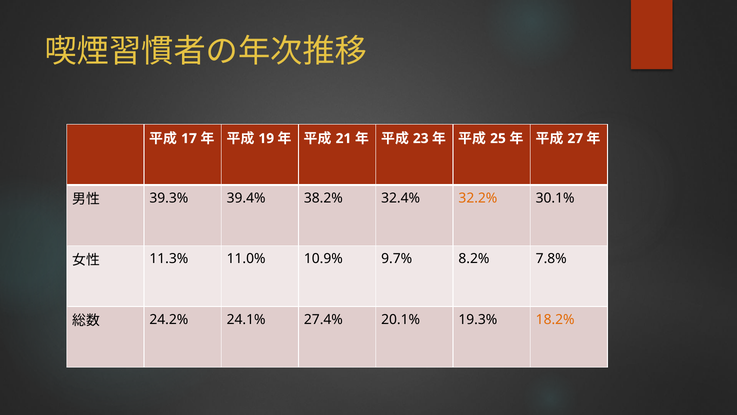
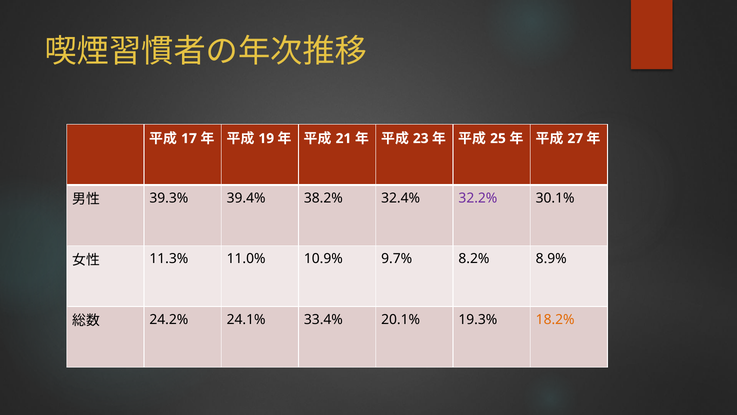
32.2% colour: orange -> purple (478, 198)
7.8%: 7.8% -> 8.9% (551, 258)
27.4%: 27.4% -> 33.4% (323, 319)
